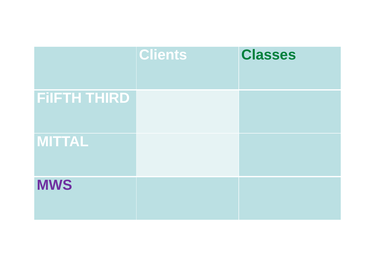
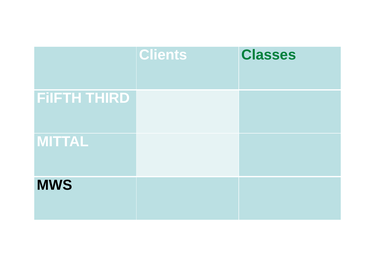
MWS colour: purple -> black (55, 185)
